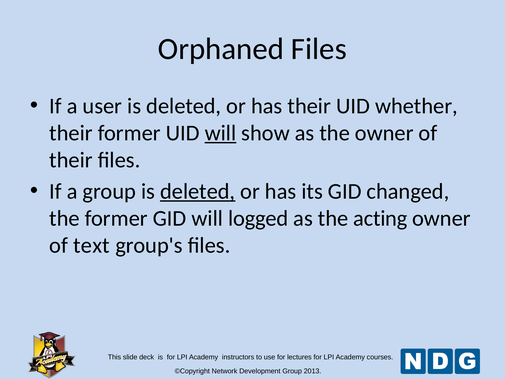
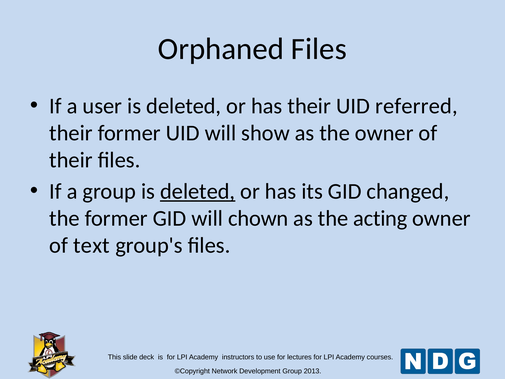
whether: whether -> referred (416, 106)
will underline: present -> none (220, 133)
logged: logged -> chown (258, 218)
